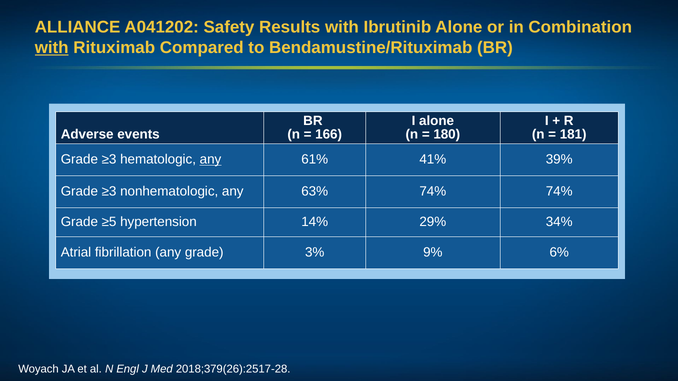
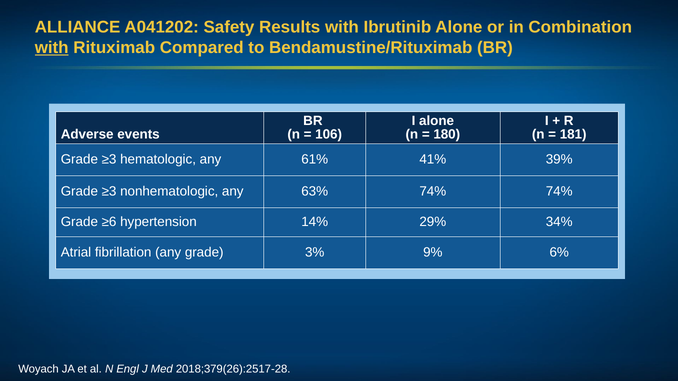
166: 166 -> 106 (329, 134)
any underline: present -> none (211, 160)
≥5: ≥5 -> ≥6 (109, 222)
